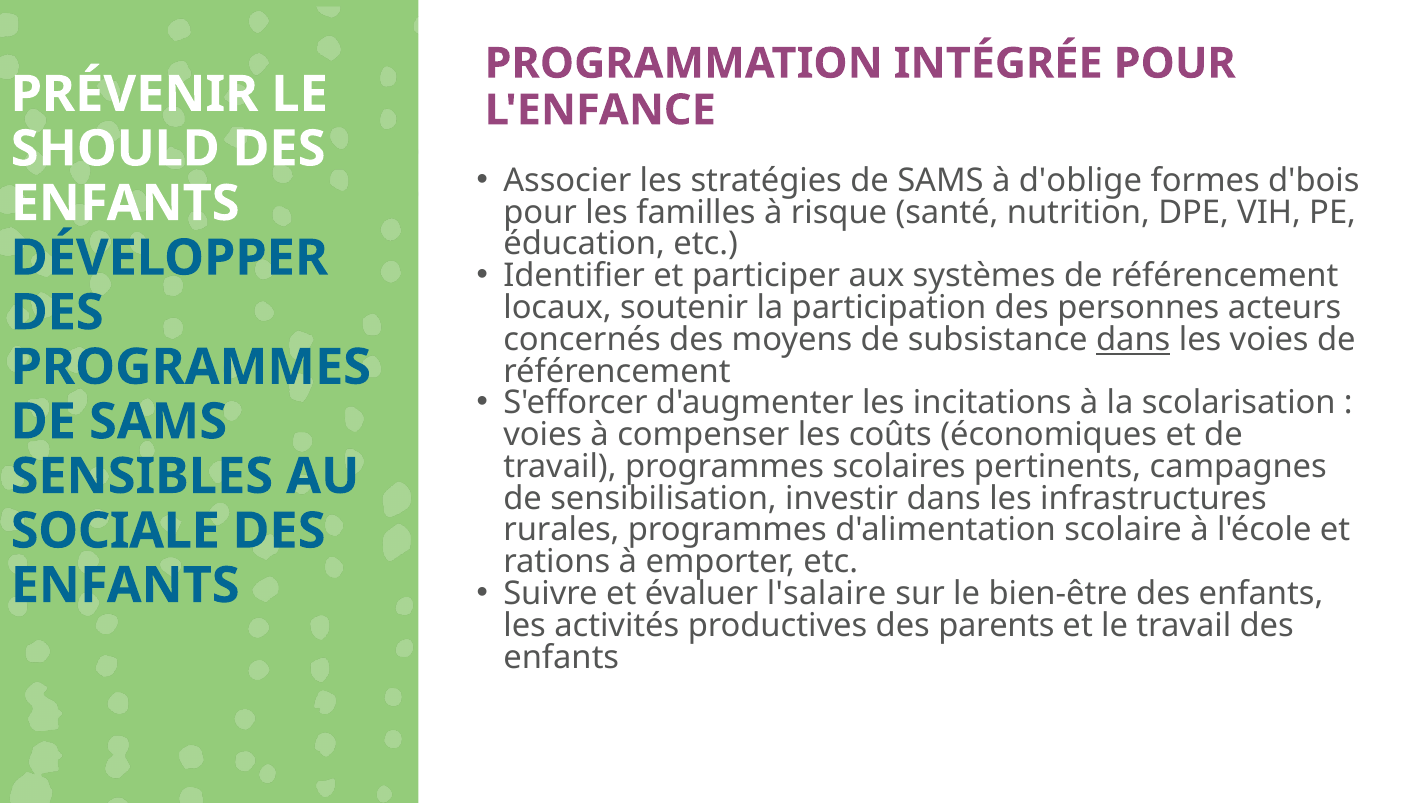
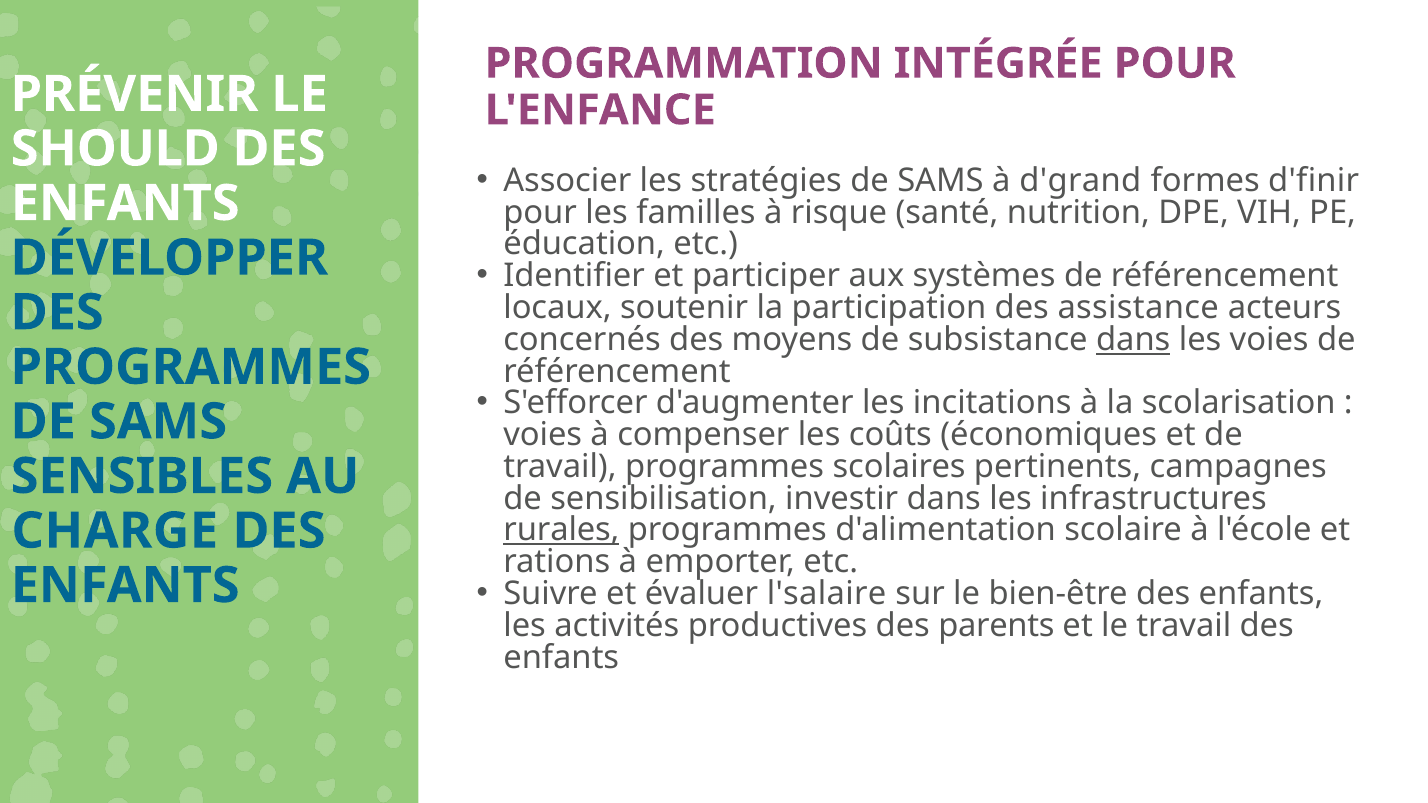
d'oblige: d'oblige -> d'grand (1080, 181)
d'bois: d'bois -> d'finir (1314, 181)
personnes: personnes -> assistance (1138, 308)
rurales underline: none -> present (561, 530)
SOCIALE: SOCIALE -> CHARGE (115, 531)
